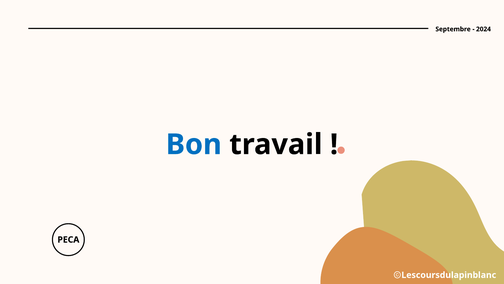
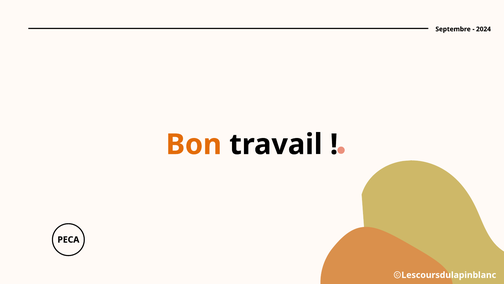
Bon colour: blue -> orange (194, 144)
